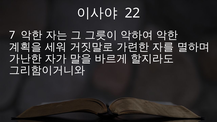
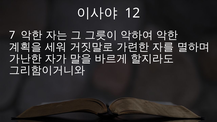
22: 22 -> 12 (132, 13)
